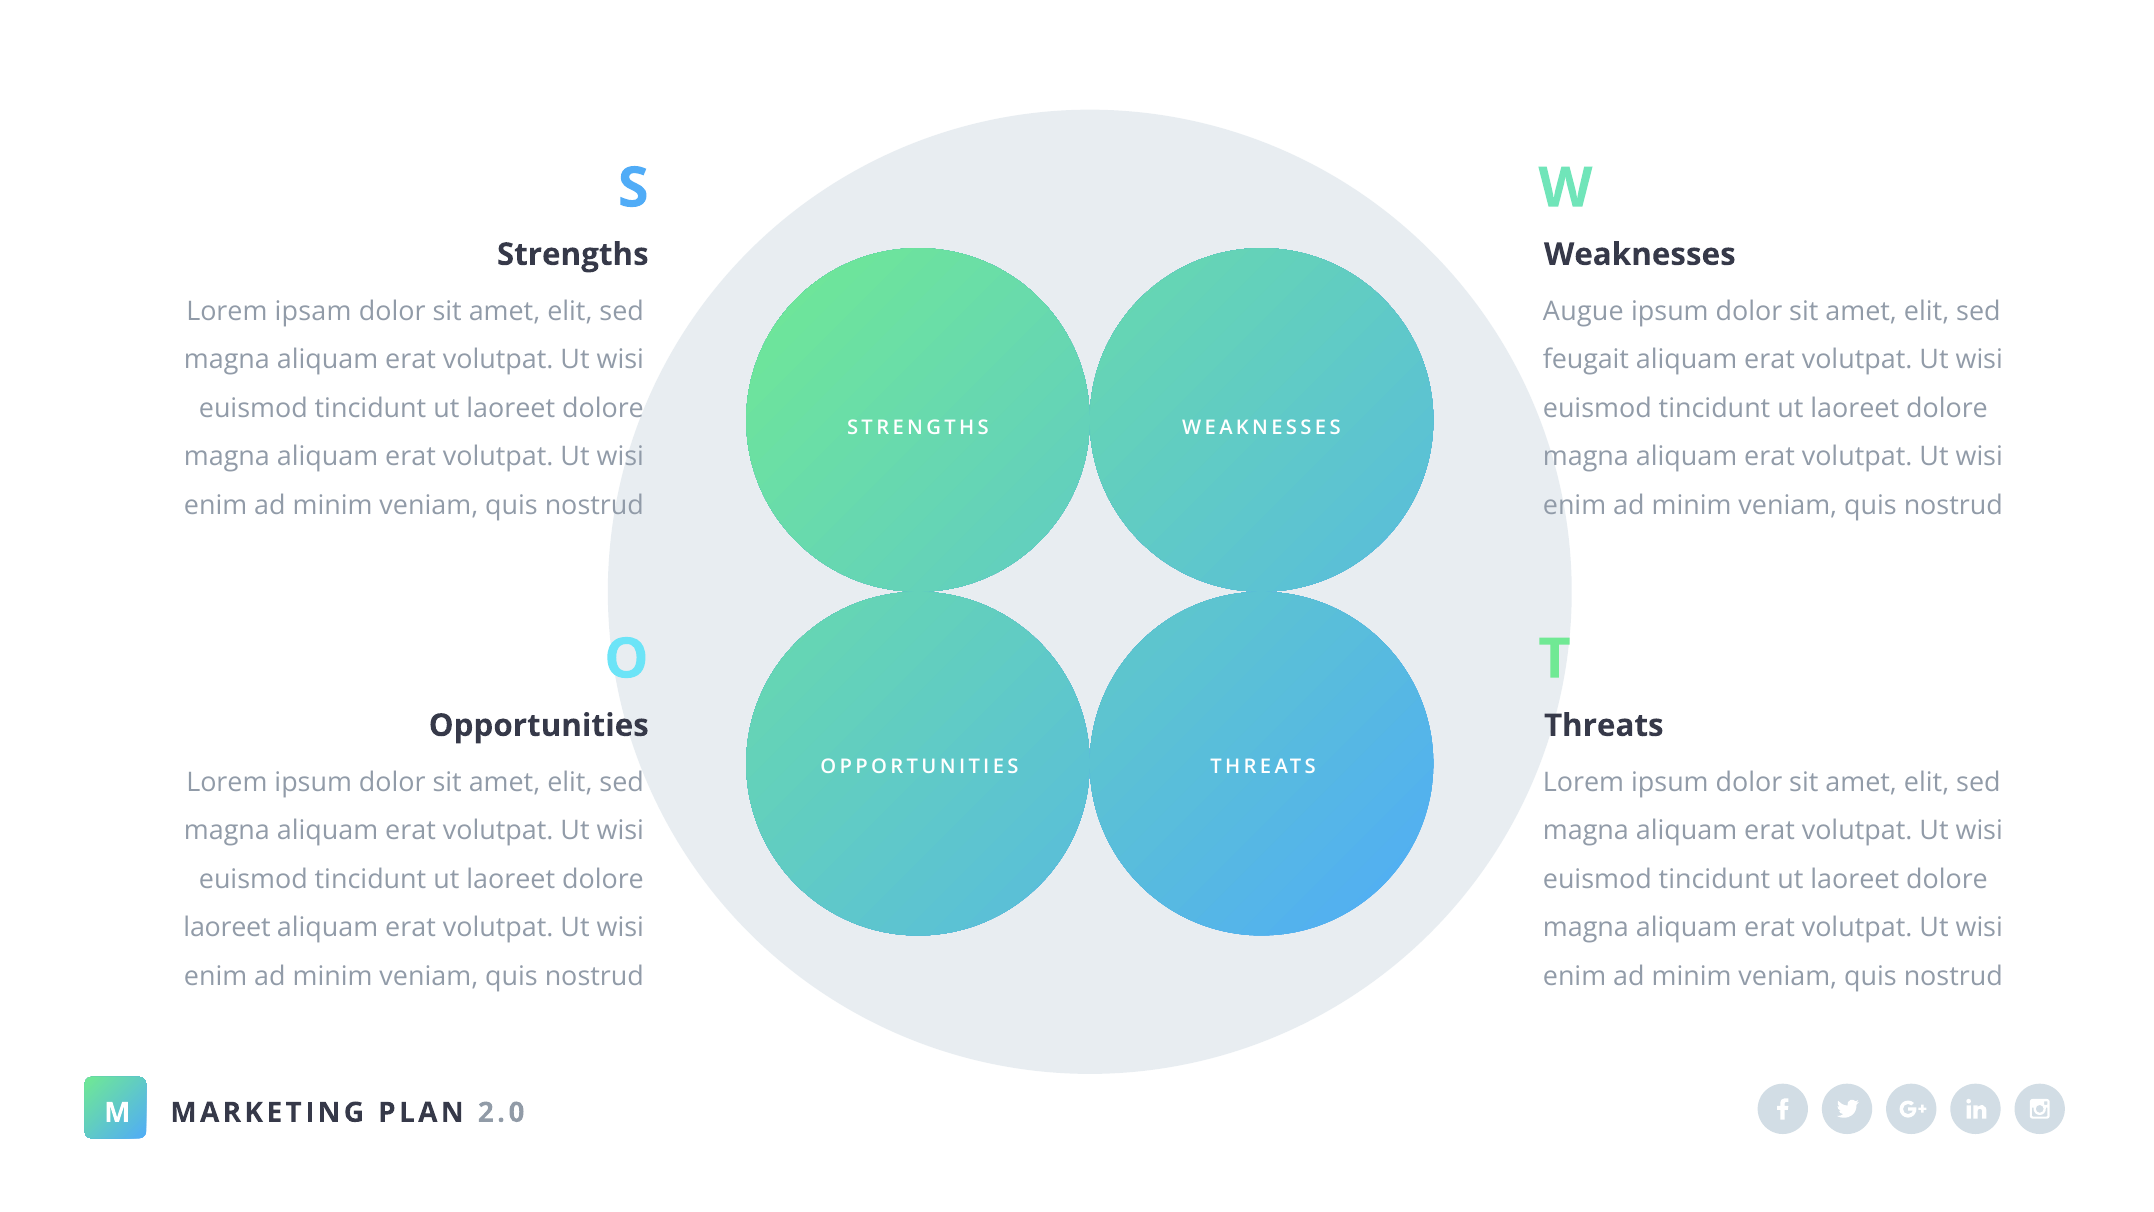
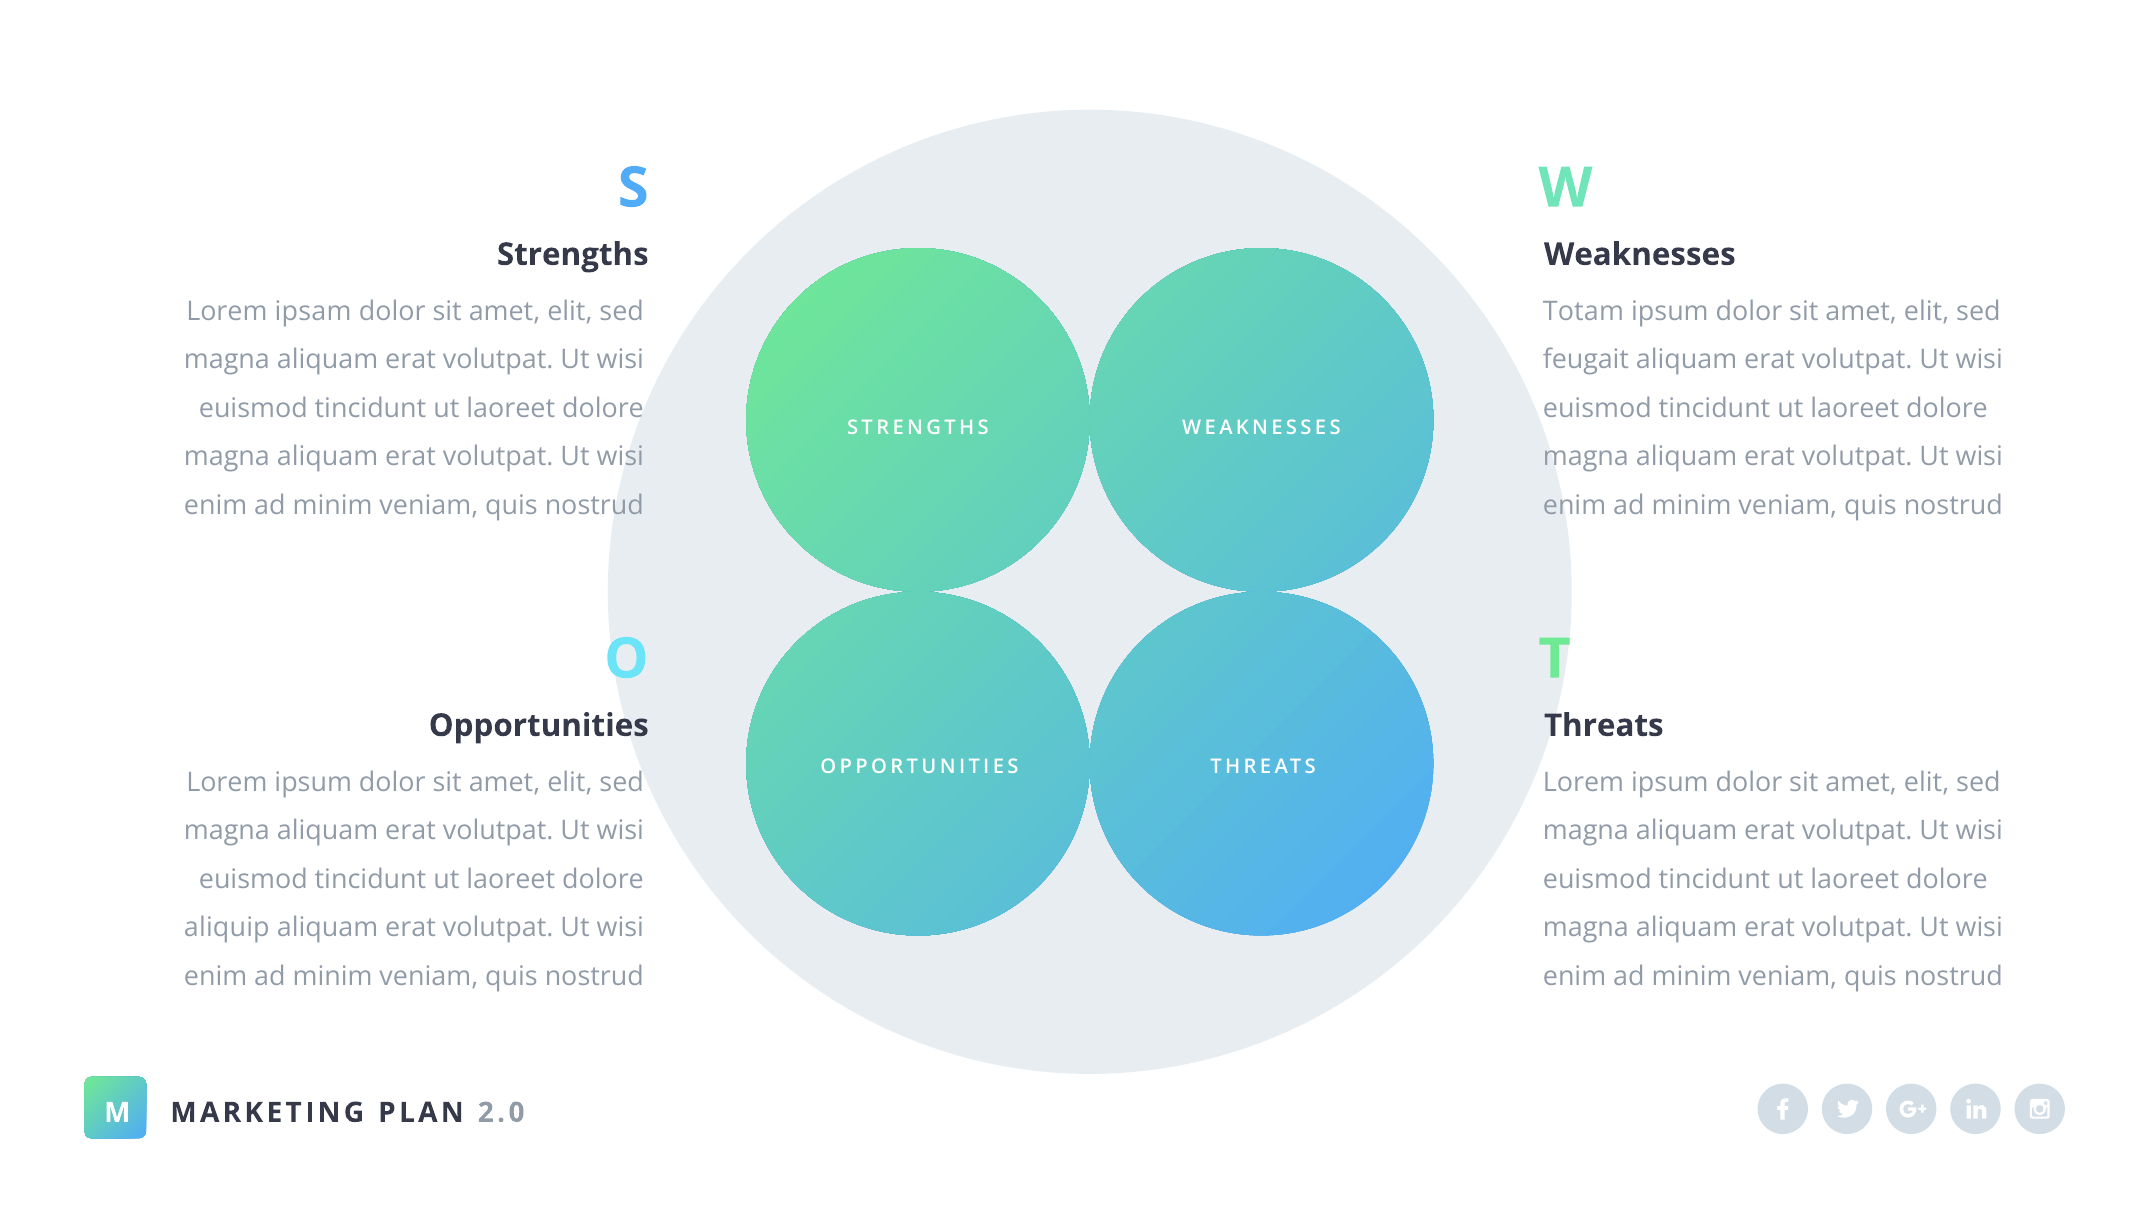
Augue: Augue -> Totam (1583, 311)
laoreet: laoreet -> aliquip (227, 928)
